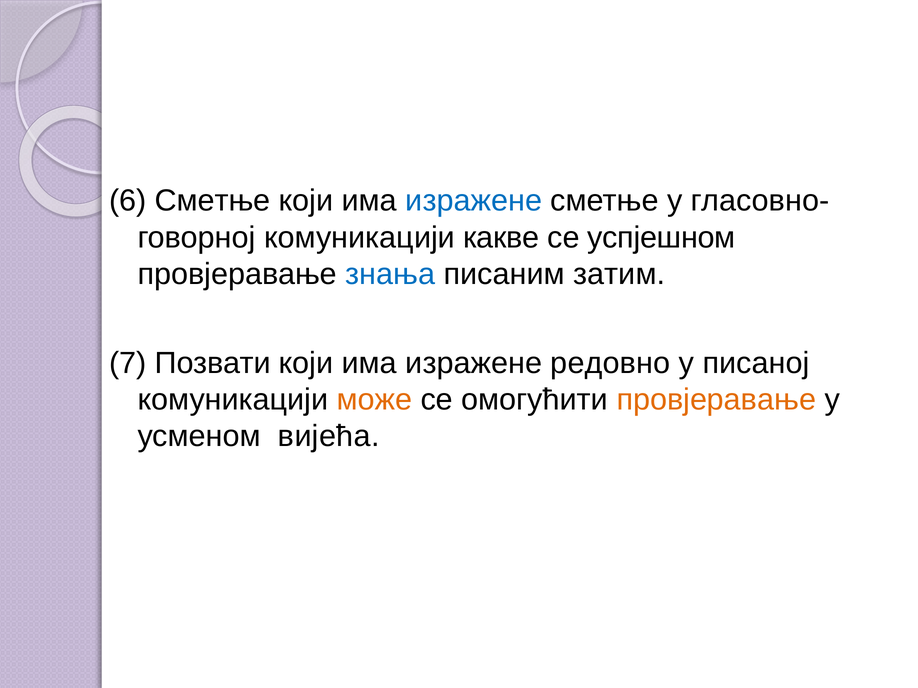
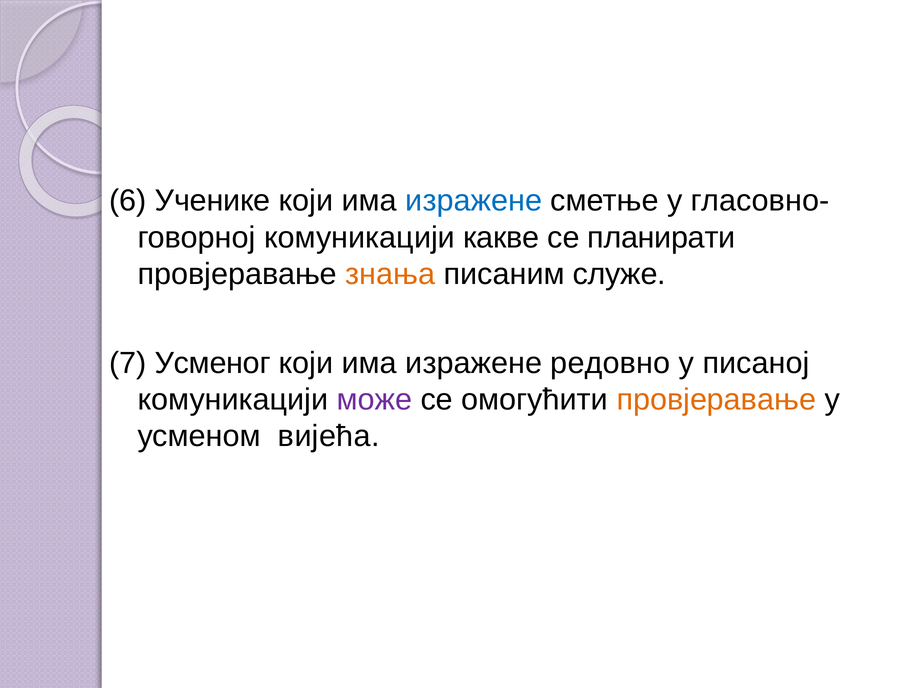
6 Сметње: Сметње -> Ученике (213, 201)
успјешном: успјешном -> планирати (661, 238)
знања colour: blue -> orange (390, 274)
затим: затим -> служе (619, 274)
Позвати: Позвати -> Усменог (213, 363)
може colour: orange -> purple (375, 400)
